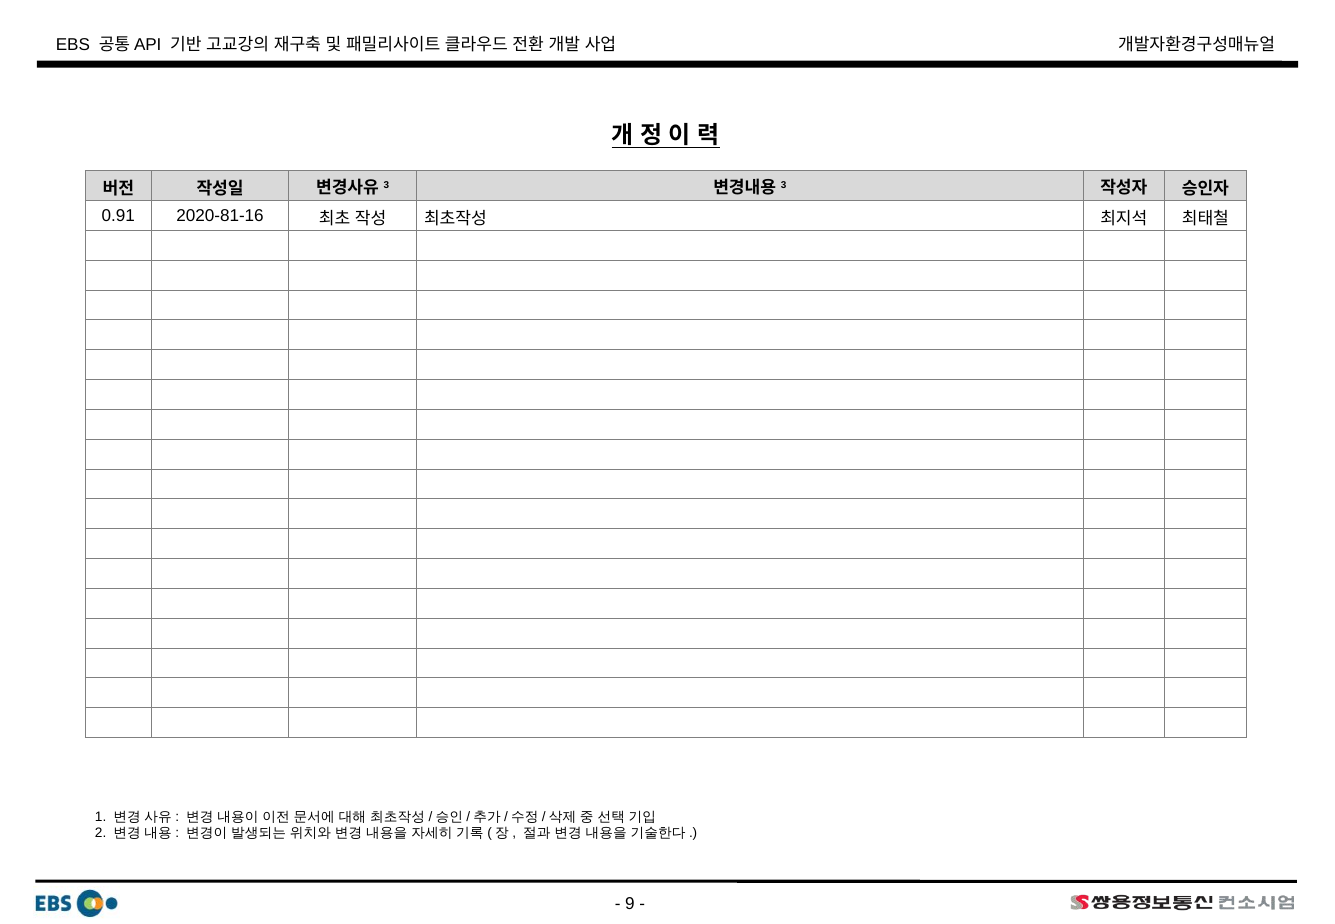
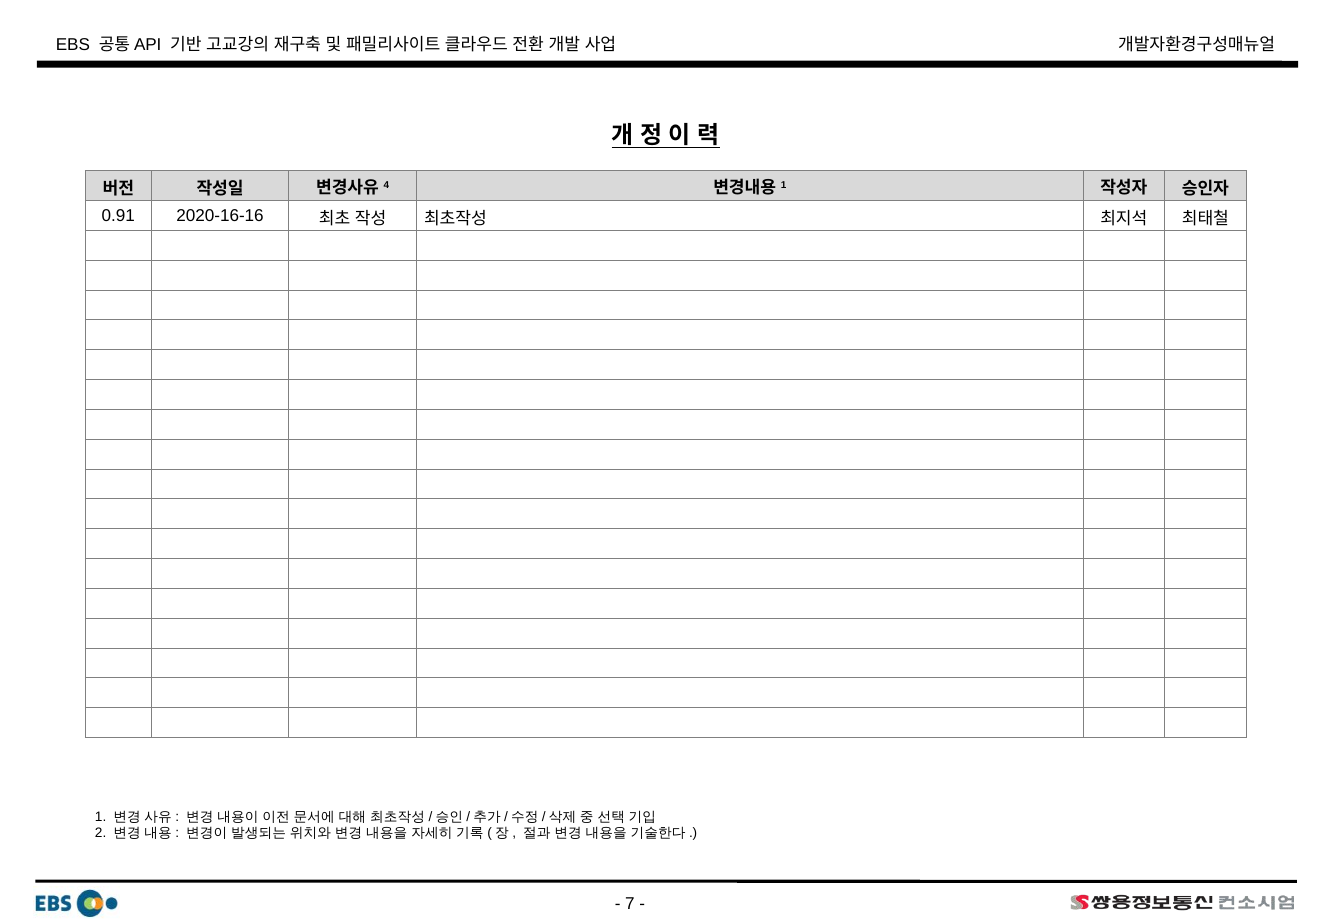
3: 3 -> 4 (386, 185)
3: 3 -> 1 (784, 185)
2020-81-16: 2020-81-16 -> 2020-16-16 (220, 216)
9: 9 -> 7 (630, 904)
